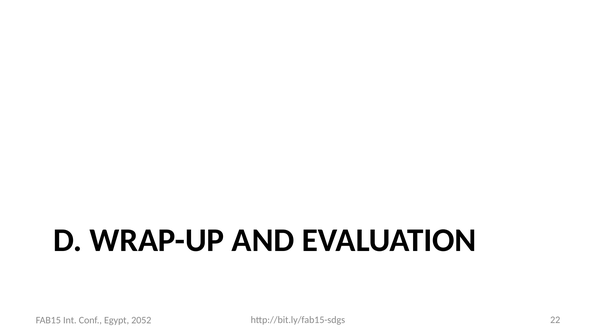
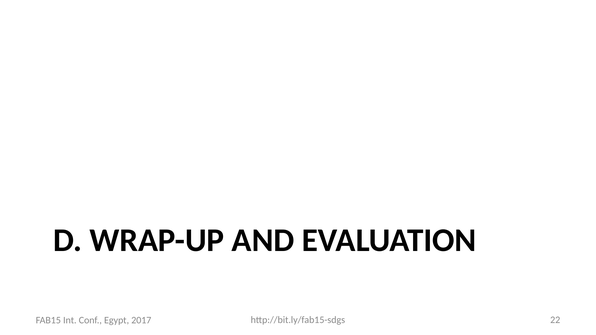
2052: 2052 -> 2017 (141, 320)
